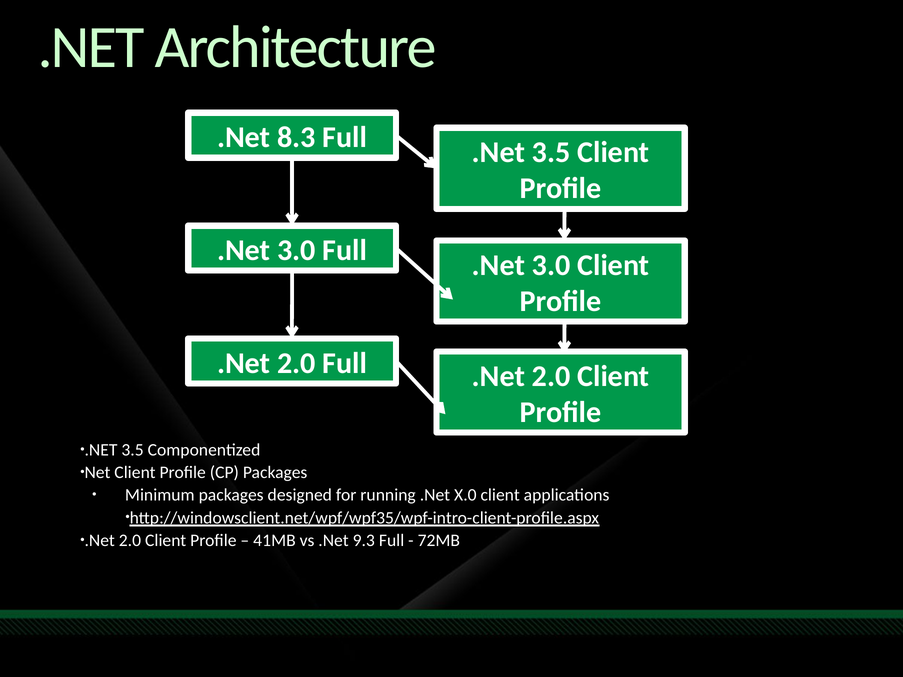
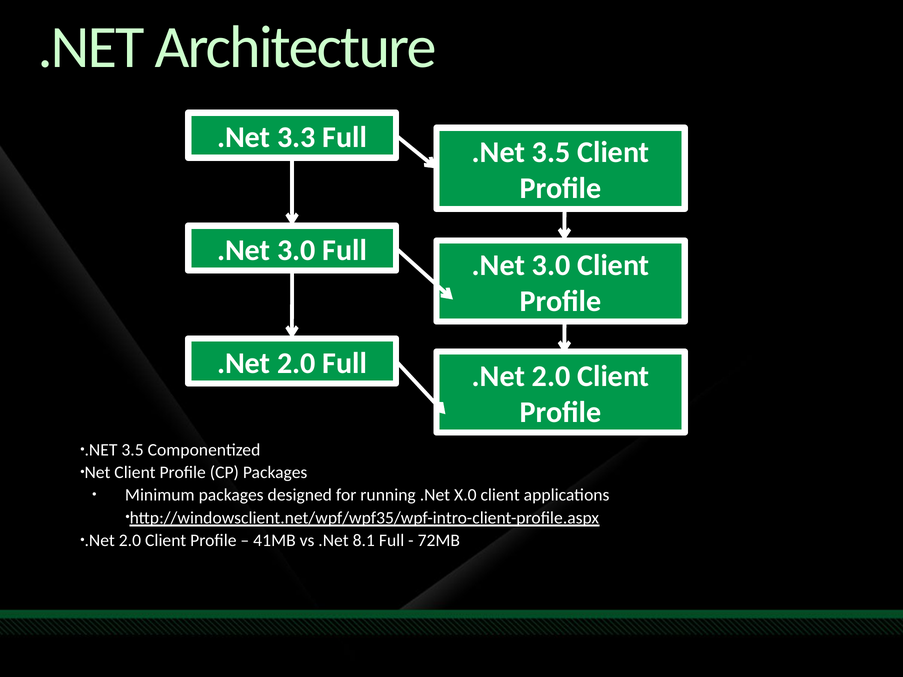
8.3: 8.3 -> 3.3 (296, 137)
9.3: 9.3 -> 8.1 (364, 541)
